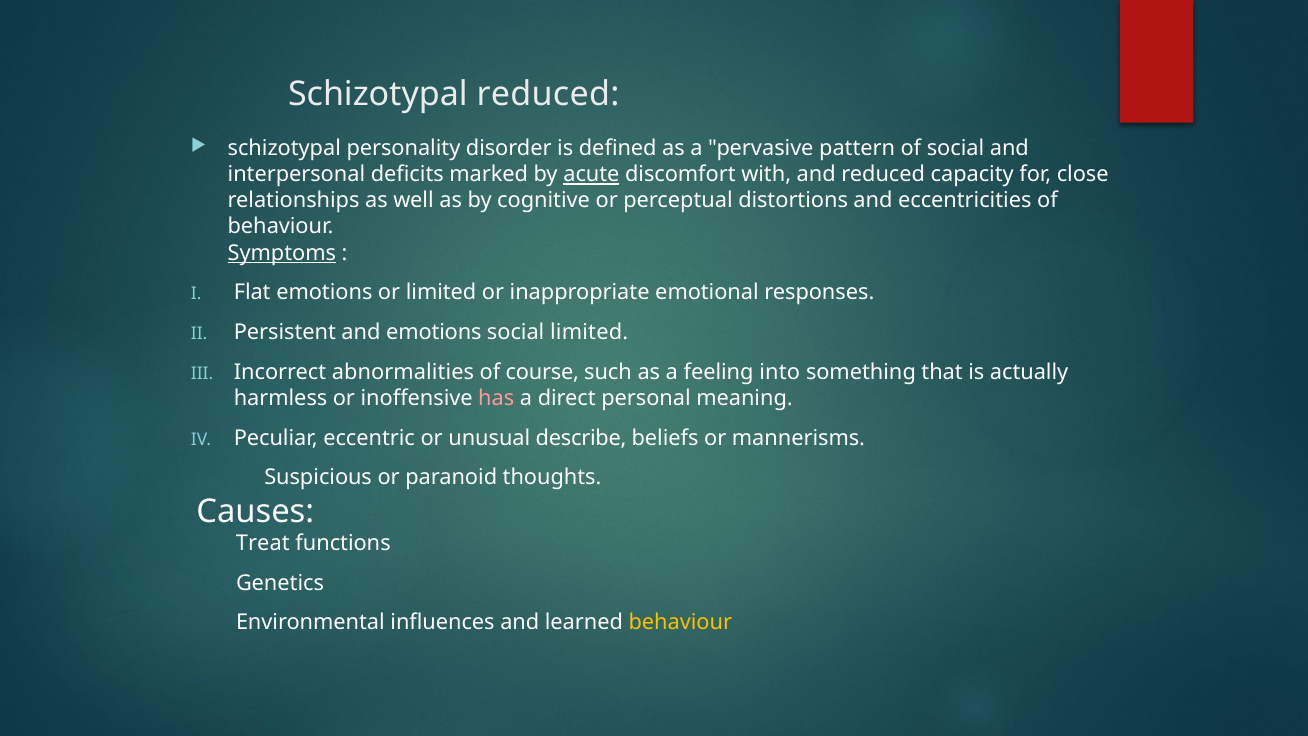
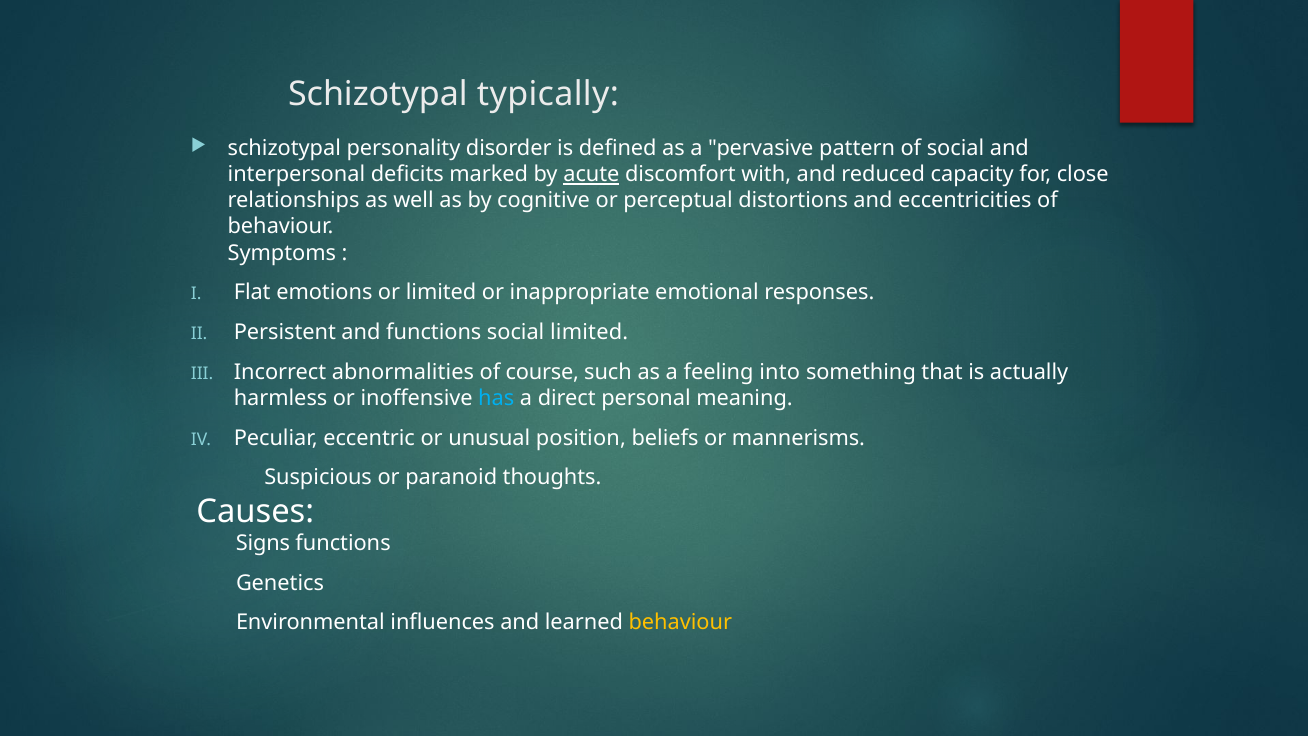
Schizotypal reduced: reduced -> typically (548, 95)
Symptoms underline: present -> none (282, 253)
and emotions: emotions -> functions (434, 332)
has colour: pink -> light blue (496, 398)
describe: describe -> position (581, 438)
Treat: Treat -> Signs (263, 543)
